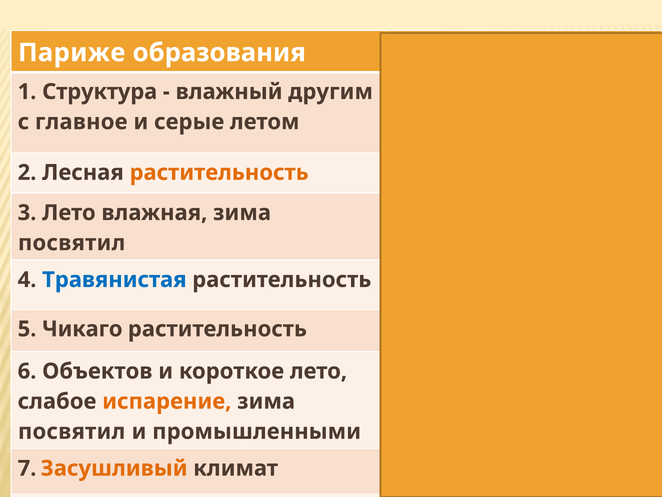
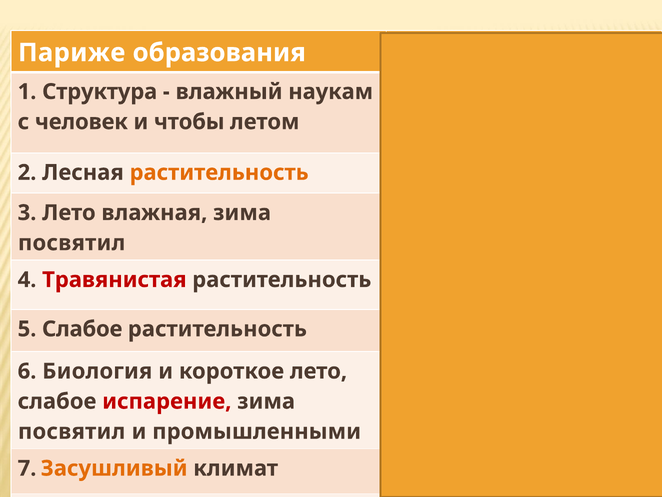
другим: другим -> наукам (331, 92)
главное: главное -> человек (81, 122)
серые: серые -> чтобы (189, 122)
Травянистая colour: blue -> red (114, 279)
5 Чикаго: Чикаго -> Слабое (82, 329)
Объектов: Объектов -> Биология (97, 371)
испарение colour: orange -> red (167, 401)
